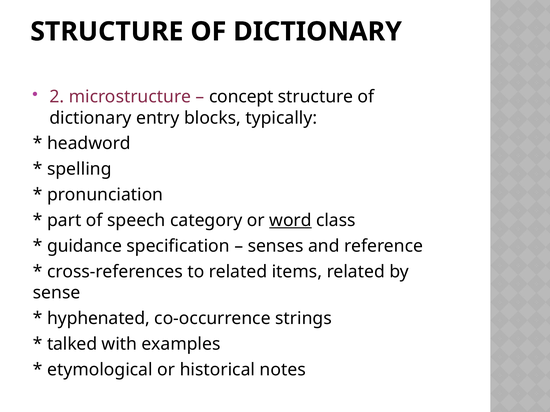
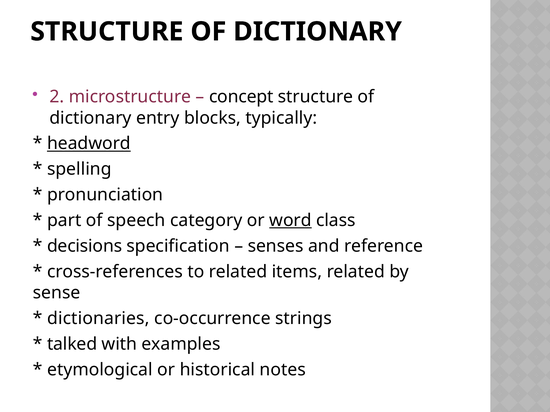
headword underline: none -> present (89, 144)
guidance: guidance -> decisions (85, 246)
hyphenated: hyphenated -> dictionaries (98, 319)
